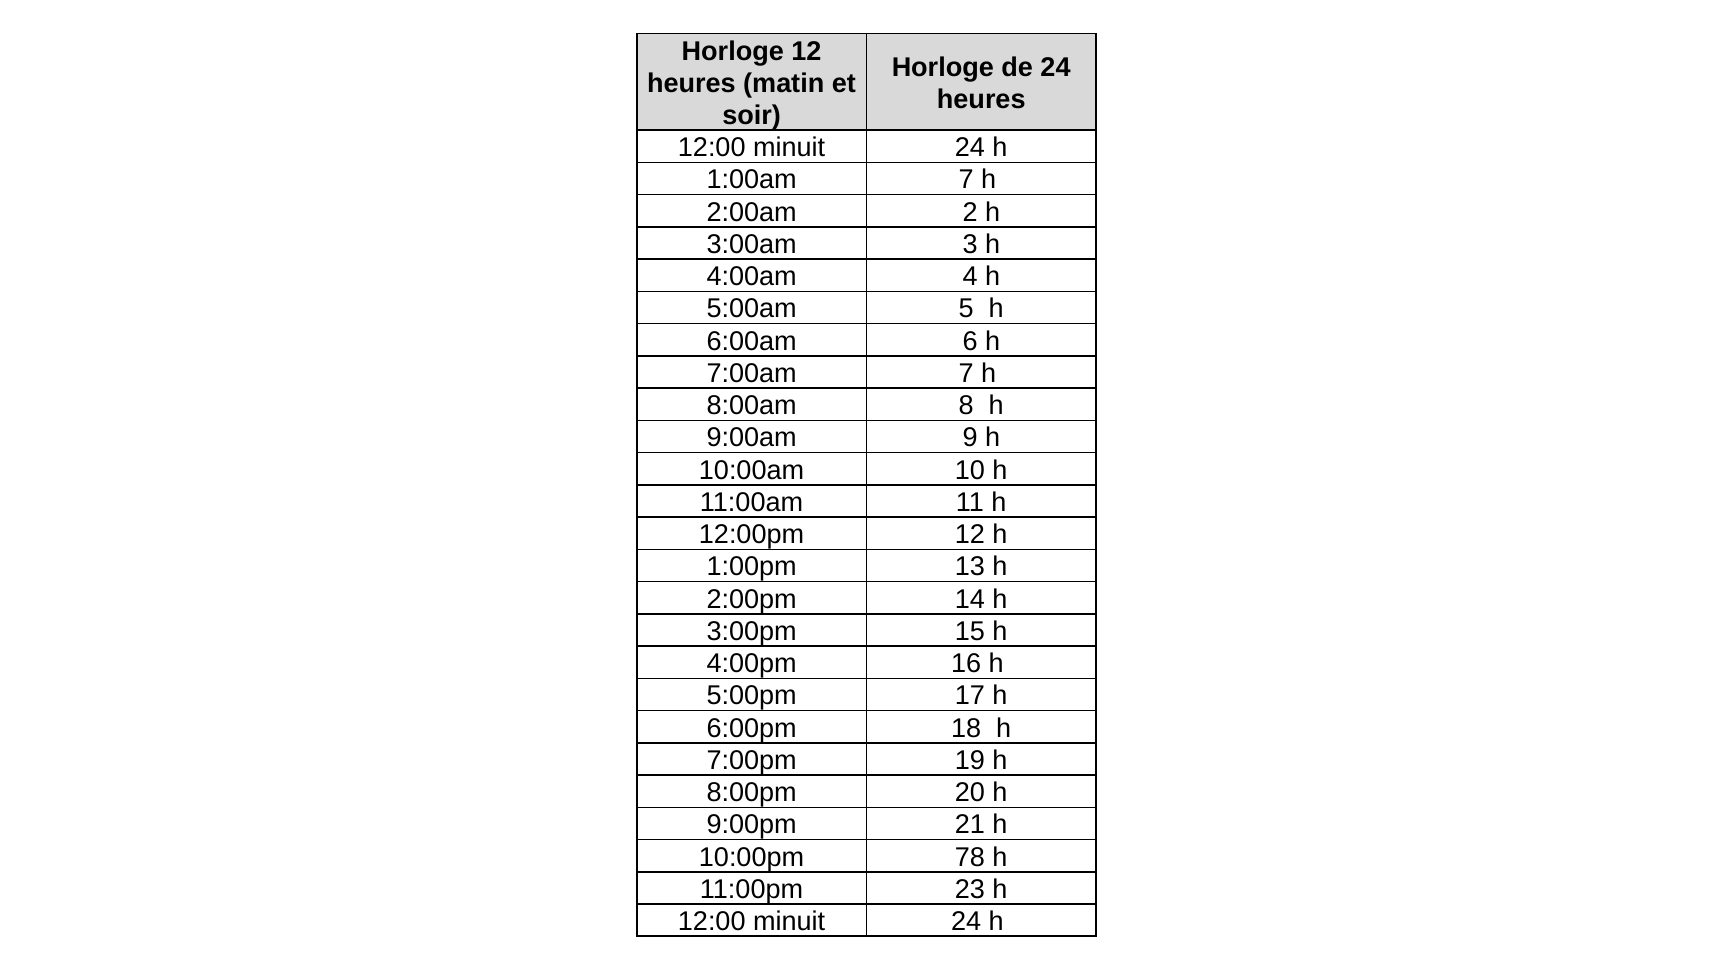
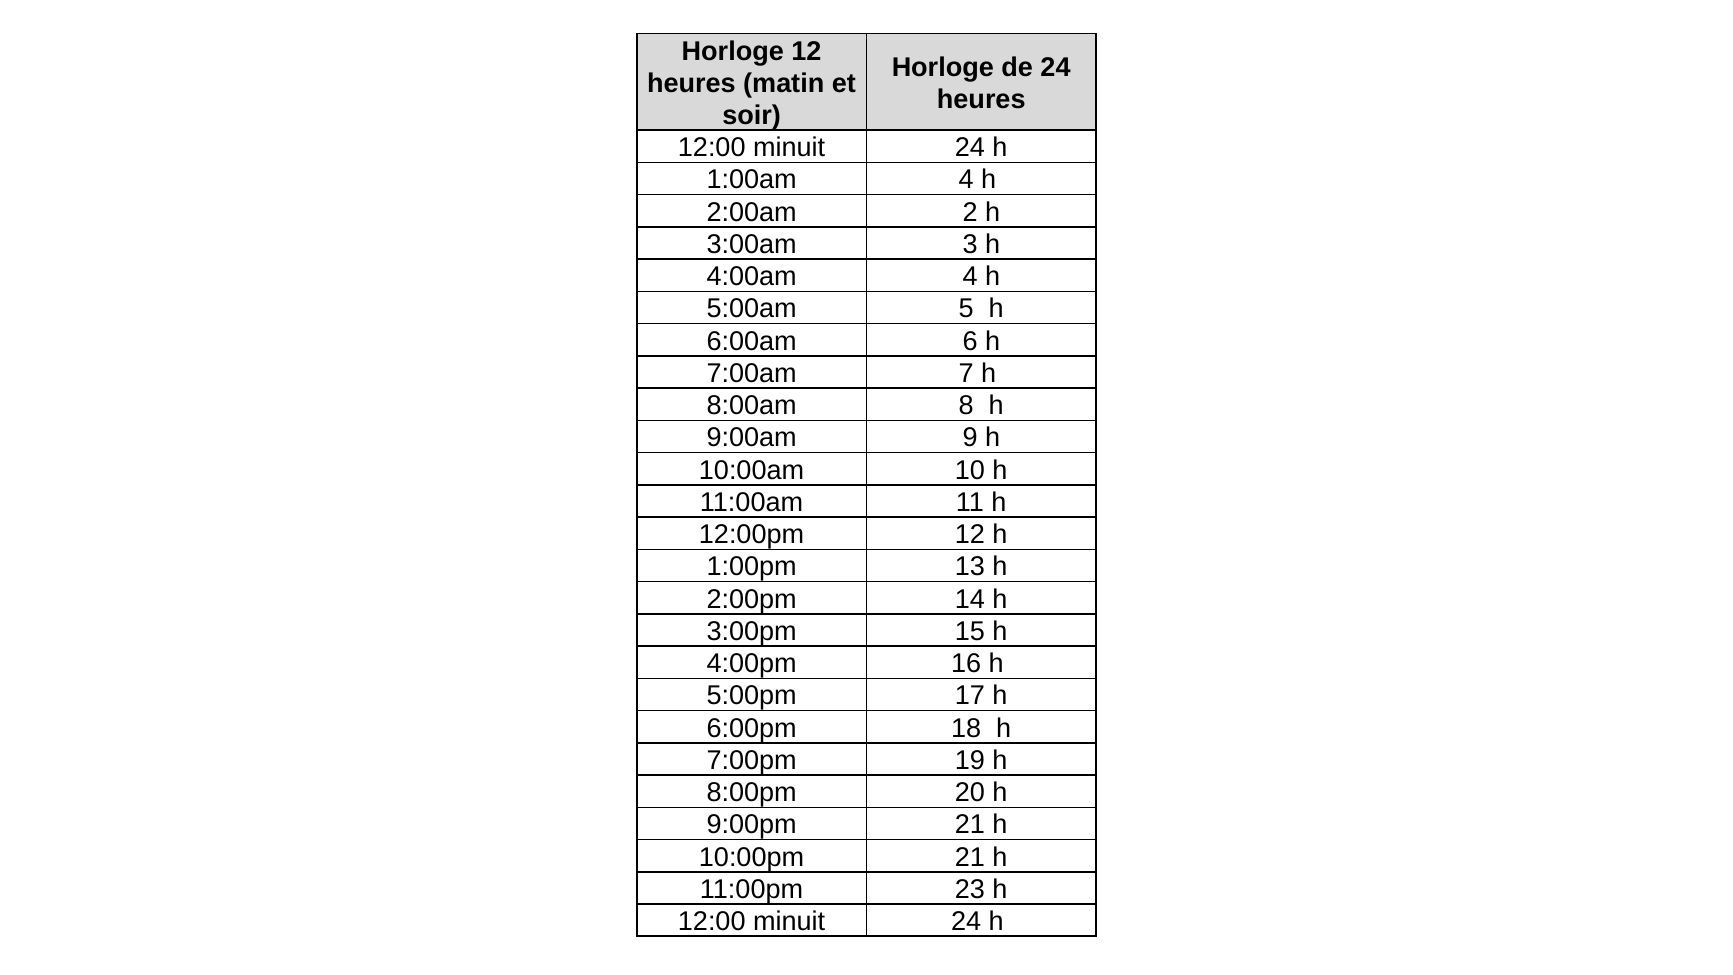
1:00am 7: 7 -> 4 (966, 180)
10:00pm 78: 78 -> 21 (970, 857)
